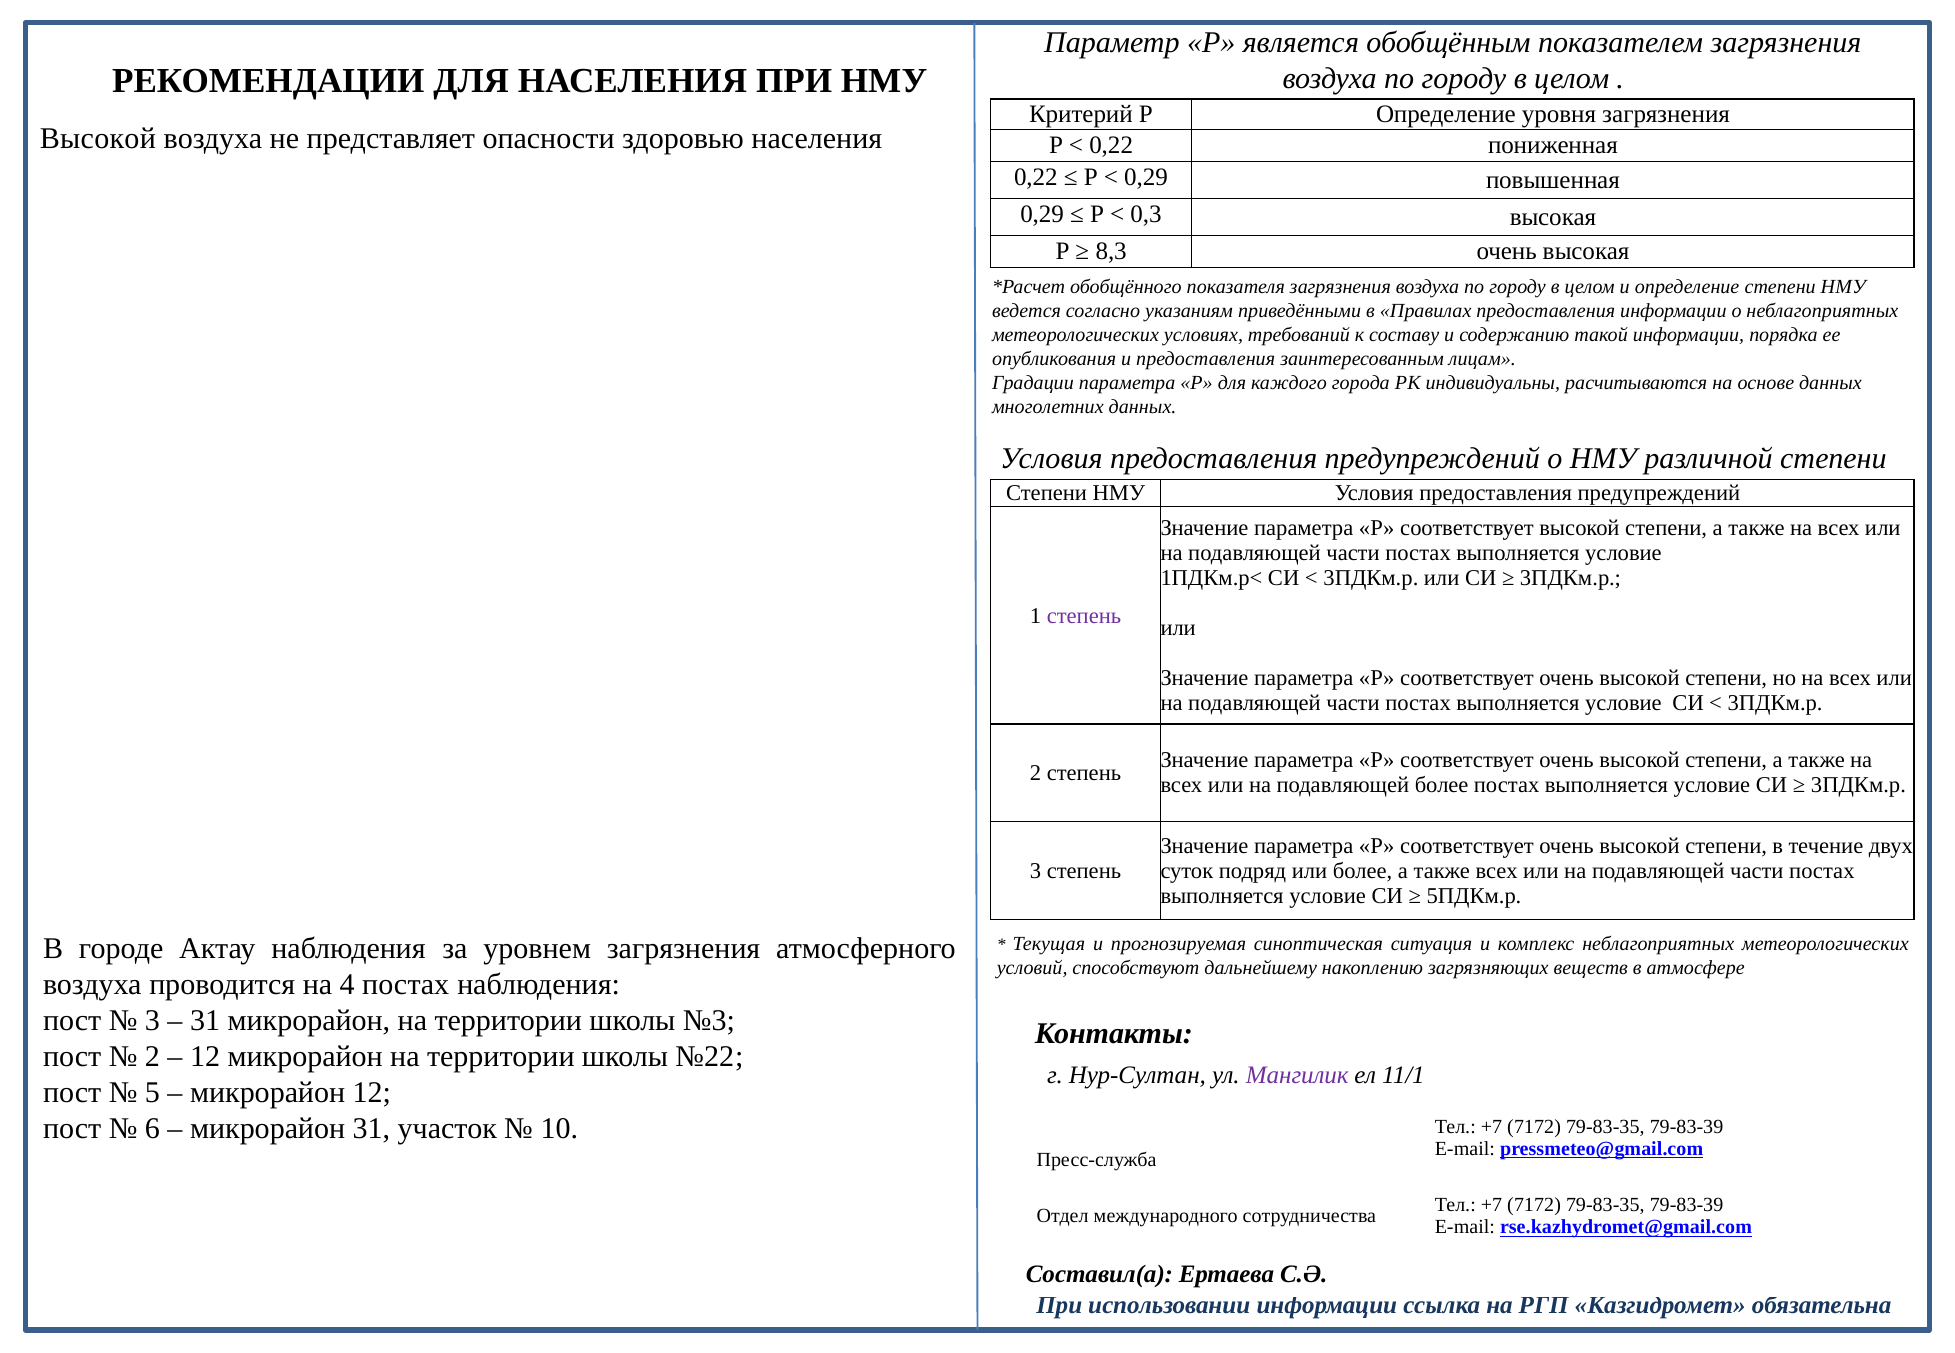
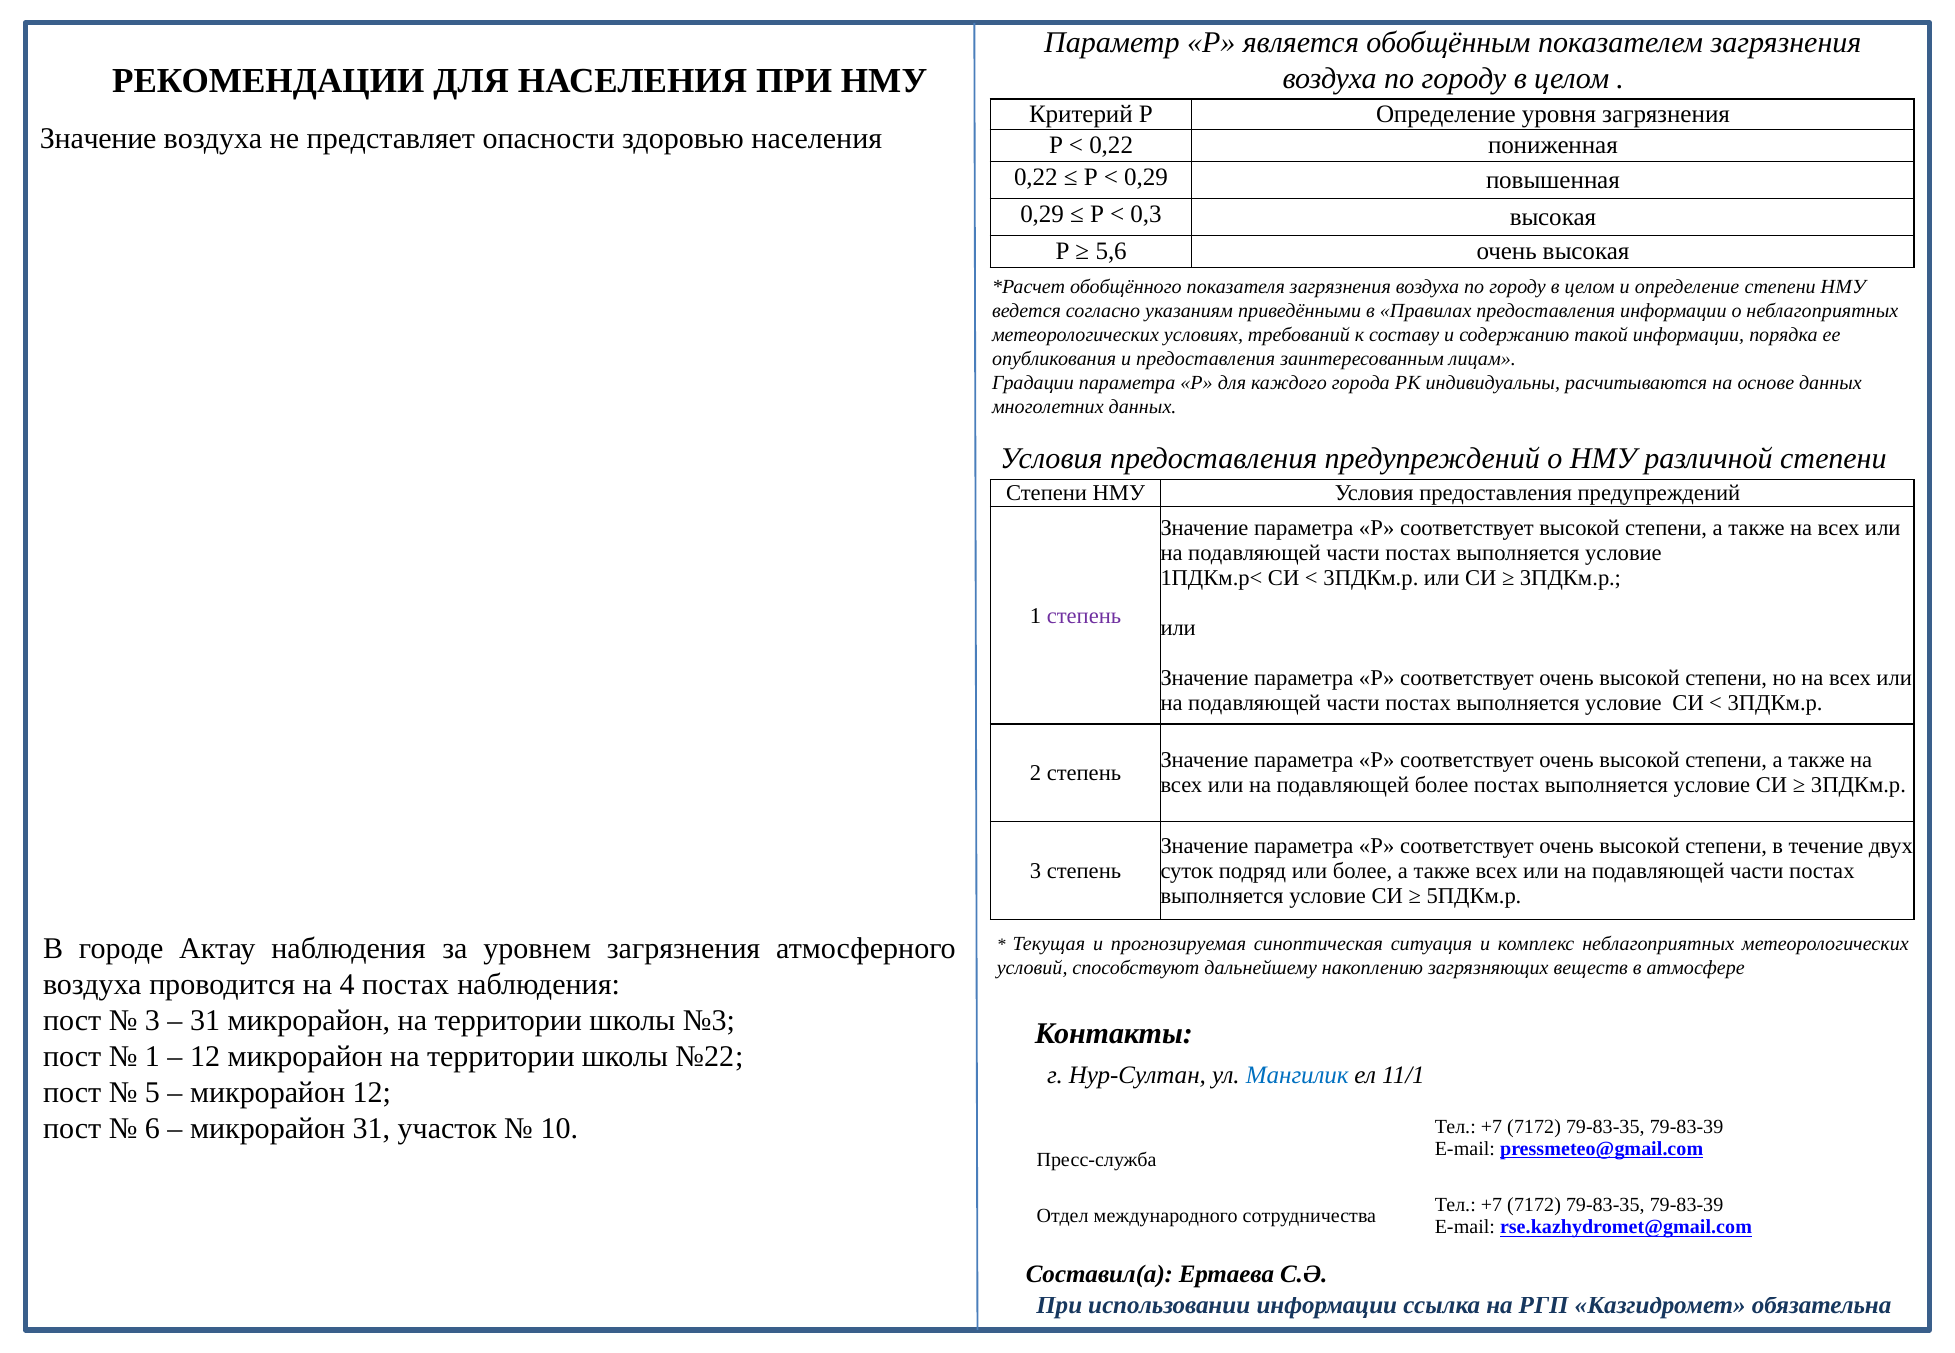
Высокой: Высокой -> Значение (98, 139)
8,3: 8,3 -> 5,6 (1111, 251)
2: 2 -> 1 (152, 1057)
Мангилик colour: purple -> blue (1297, 1075)
